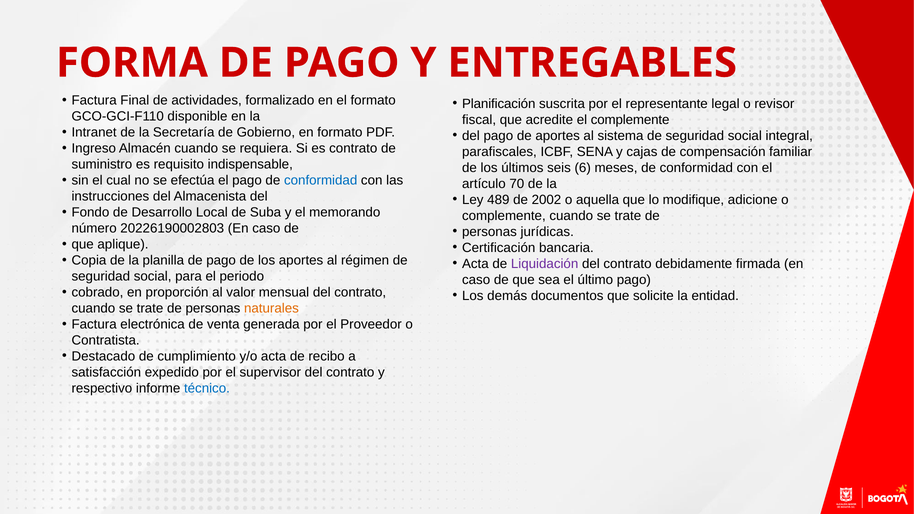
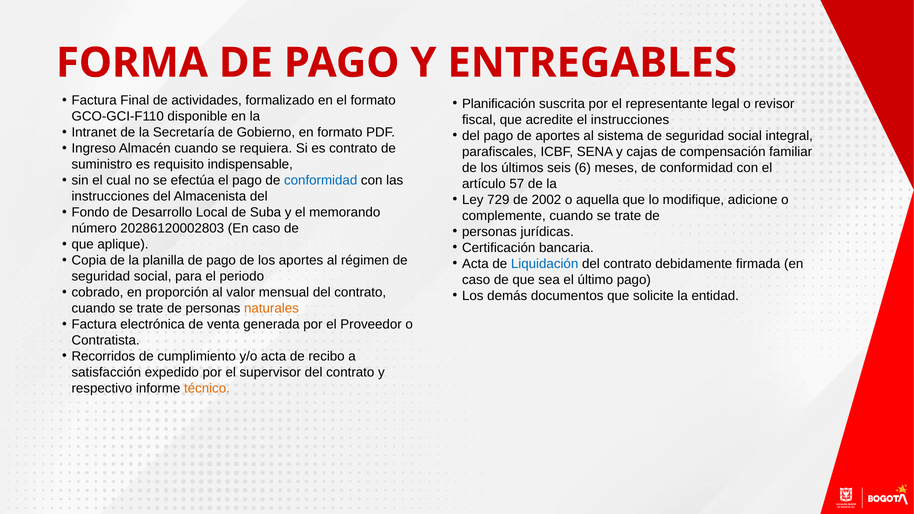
el complemente: complemente -> instrucciones (630, 120)
70: 70 -> 57 (517, 184)
489: 489 -> 729 (498, 200)
20226190002803: 20226190002803 -> 20286120002803 (172, 228)
Liquidación colour: purple -> blue (545, 264)
Destacado: Destacado -> Recorridos (103, 356)
técnico colour: blue -> orange (207, 388)
